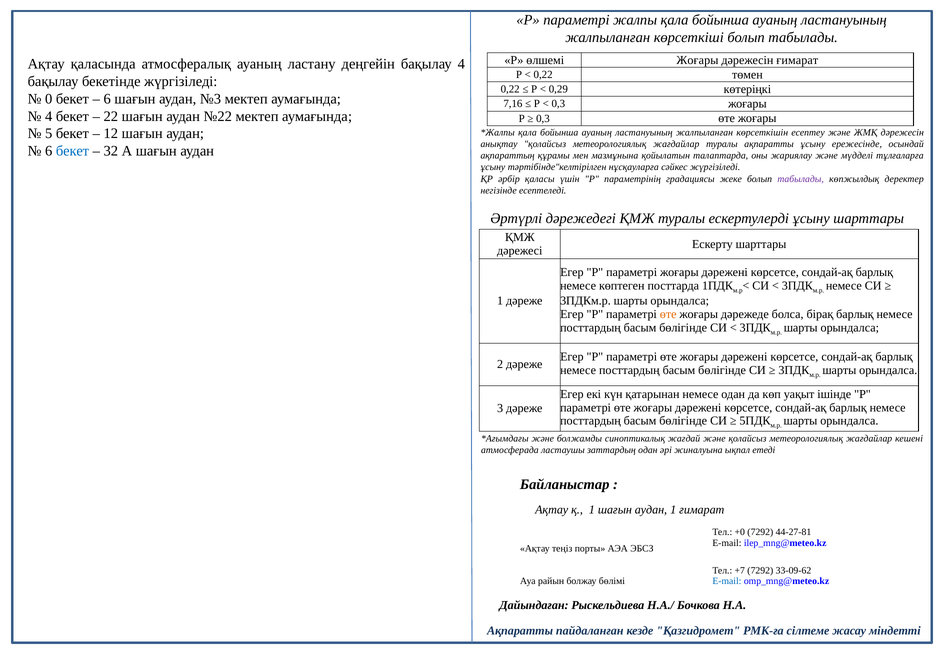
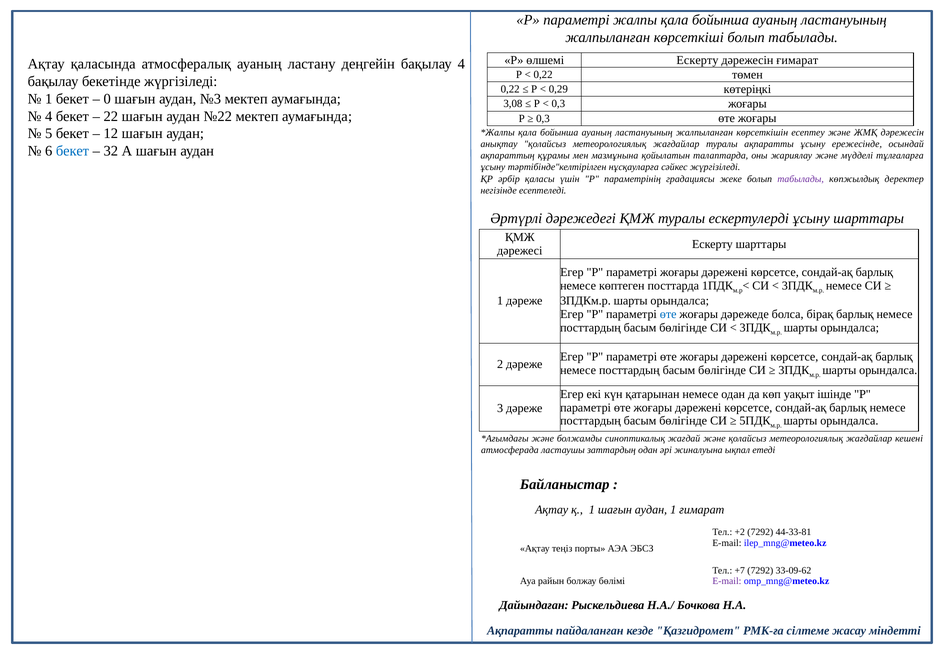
өлшемі Жоғары: Жоғары -> Ескерту (697, 60)
0: 0 -> 1 (49, 99)
6: 6 -> 0 (107, 99)
7,16: 7,16 -> 3,08 (513, 104)
өте colour: orange -> blue (668, 314)
+0: +0 -> +2 (740, 532)
44-27-81: 44-27-81 -> 44-33-81 (793, 532)
E-mail colour: blue -> purple (727, 581)
